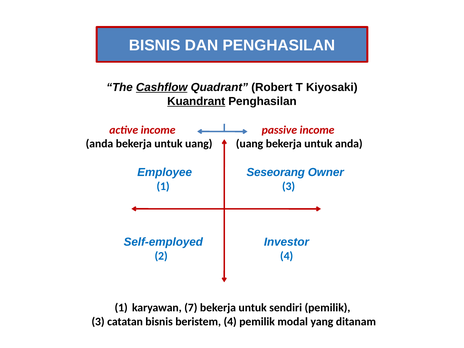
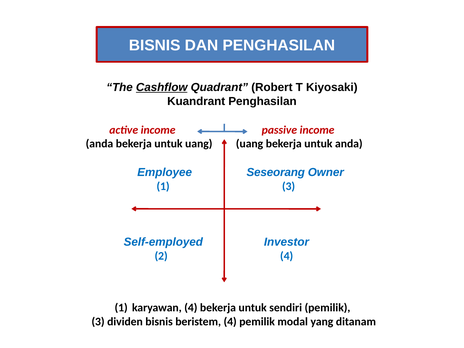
Kuandrant underline: present -> none (196, 101)
karyawan 7: 7 -> 4 (191, 308)
catatan: catatan -> dividen (125, 322)
